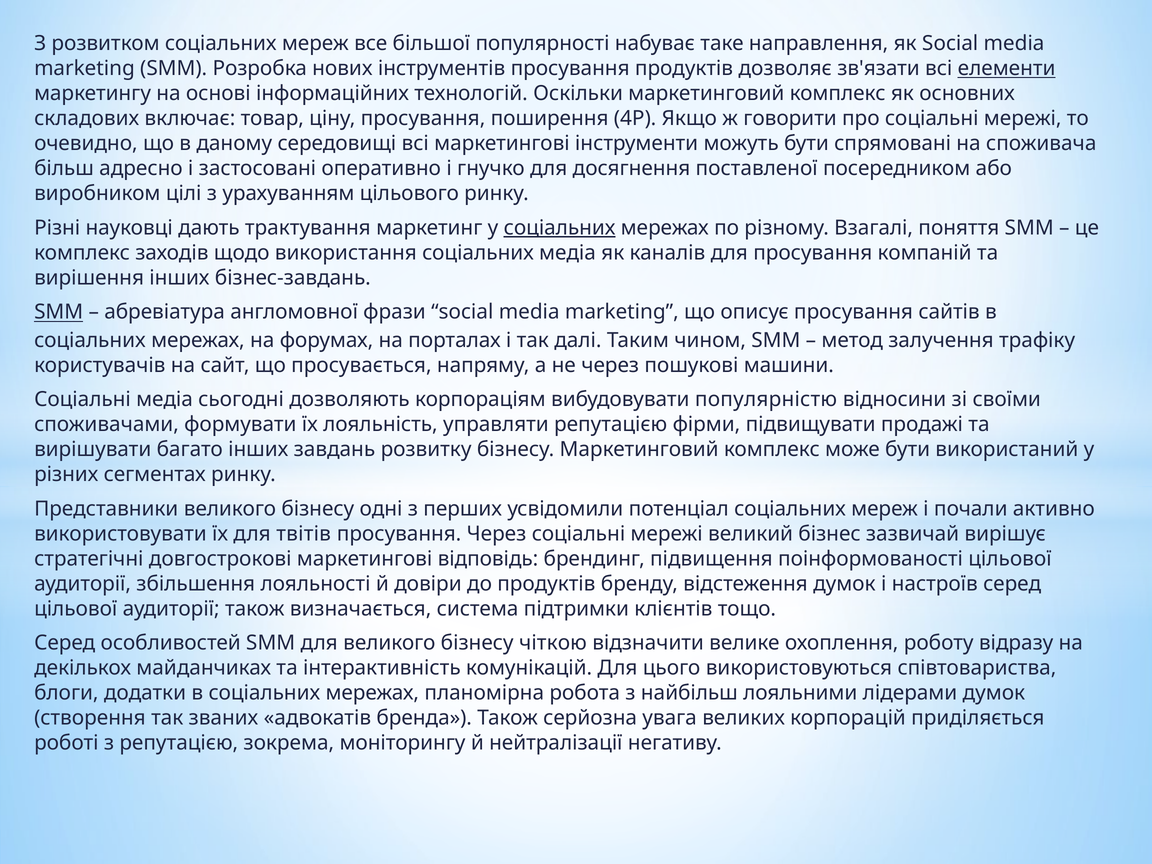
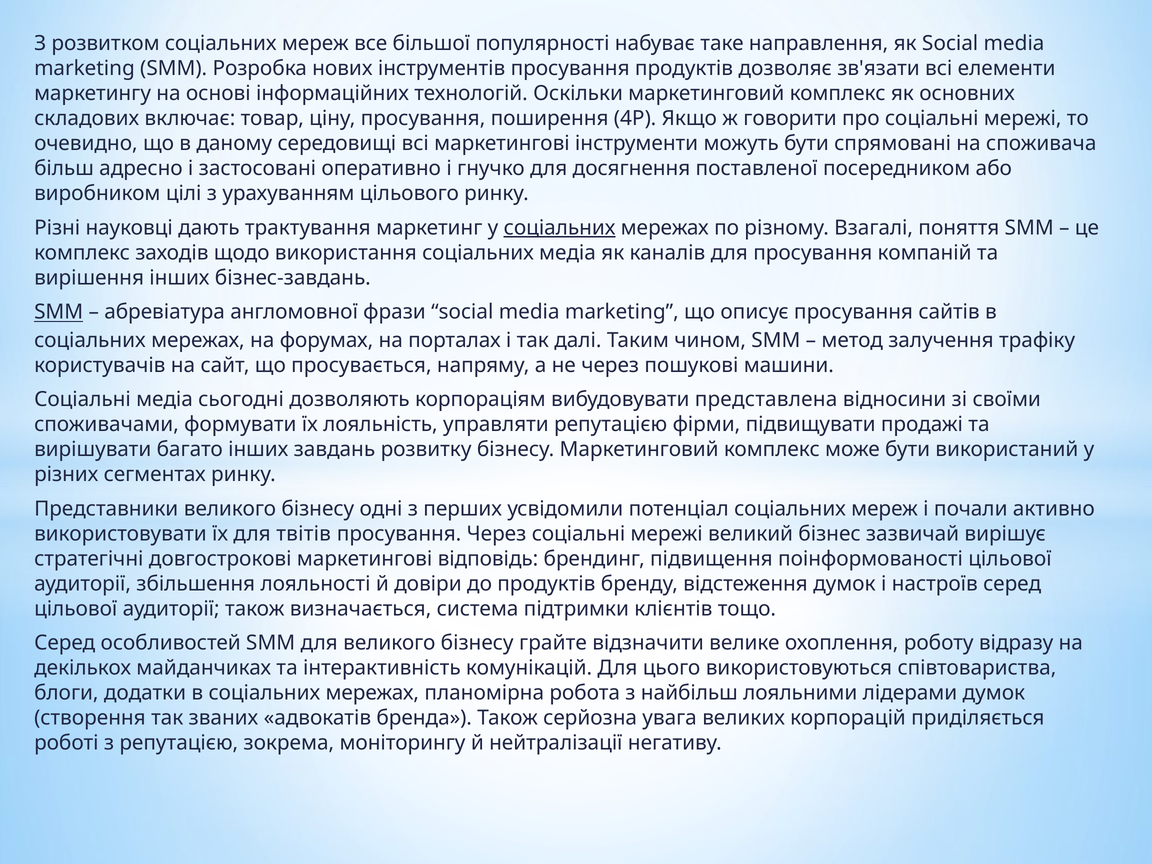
елементи underline: present -> none (1007, 68)
популярністю: популярністю -> представлена (766, 399)
чіткою: чіткою -> грайте (553, 643)
